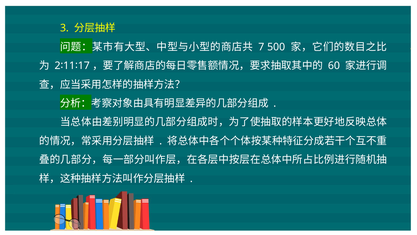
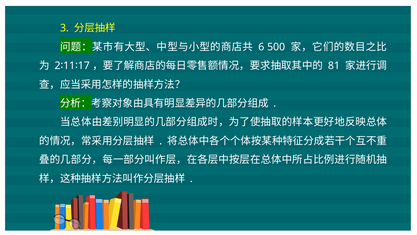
7: 7 -> 6 (261, 47)
60: 60 -> 81 (334, 66)
